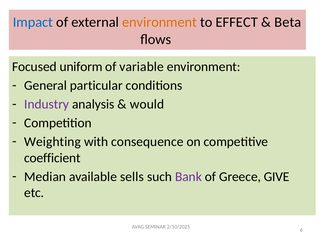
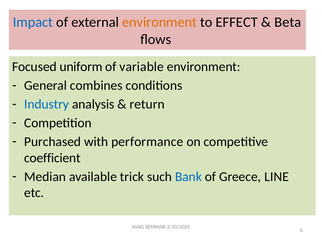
particular: particular -> combines (96, 86)
Industry colour: purple -> blue (47, 105)
would: would -> return (147, 105)
Weighting: Weighting -> Purchased (53, 142)
consequence: consequence -> performance (147, 142)
sells: sells -> trick (132, 177)
Bank colour: purple -> blue (188, 177)
GIVE: GIVE -> LINE (277, 177)
